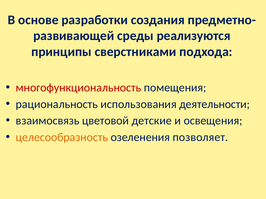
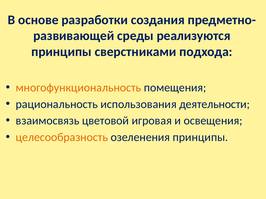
многофункциональность colour: red -> orange (79, 88)
детские: детские -> игровая (152, 121)
озеленения позволяет: позволяет -> принципы (200, 138)
